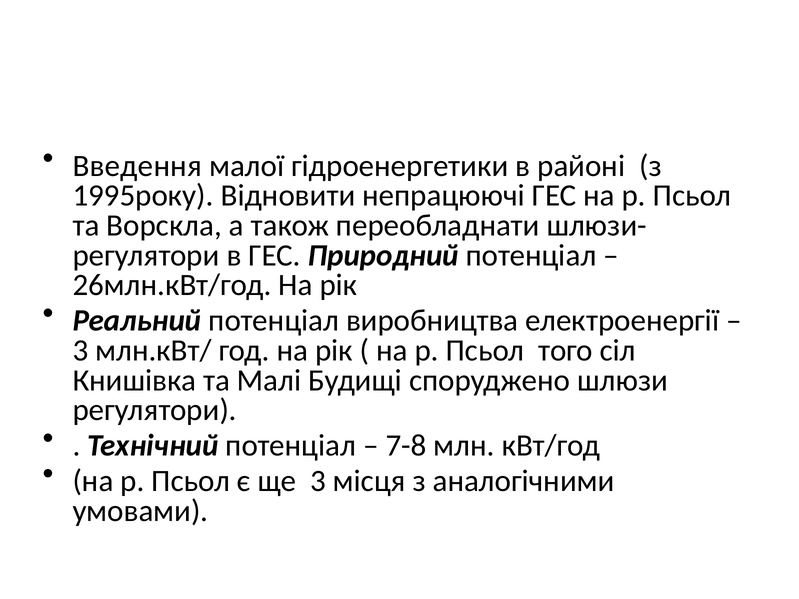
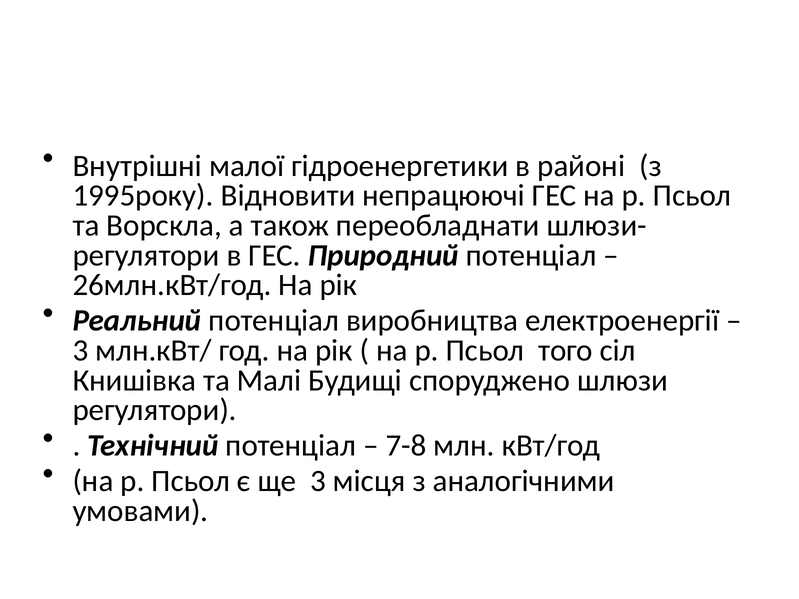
Введення: Введення -> Внутрішні (137, 166)
